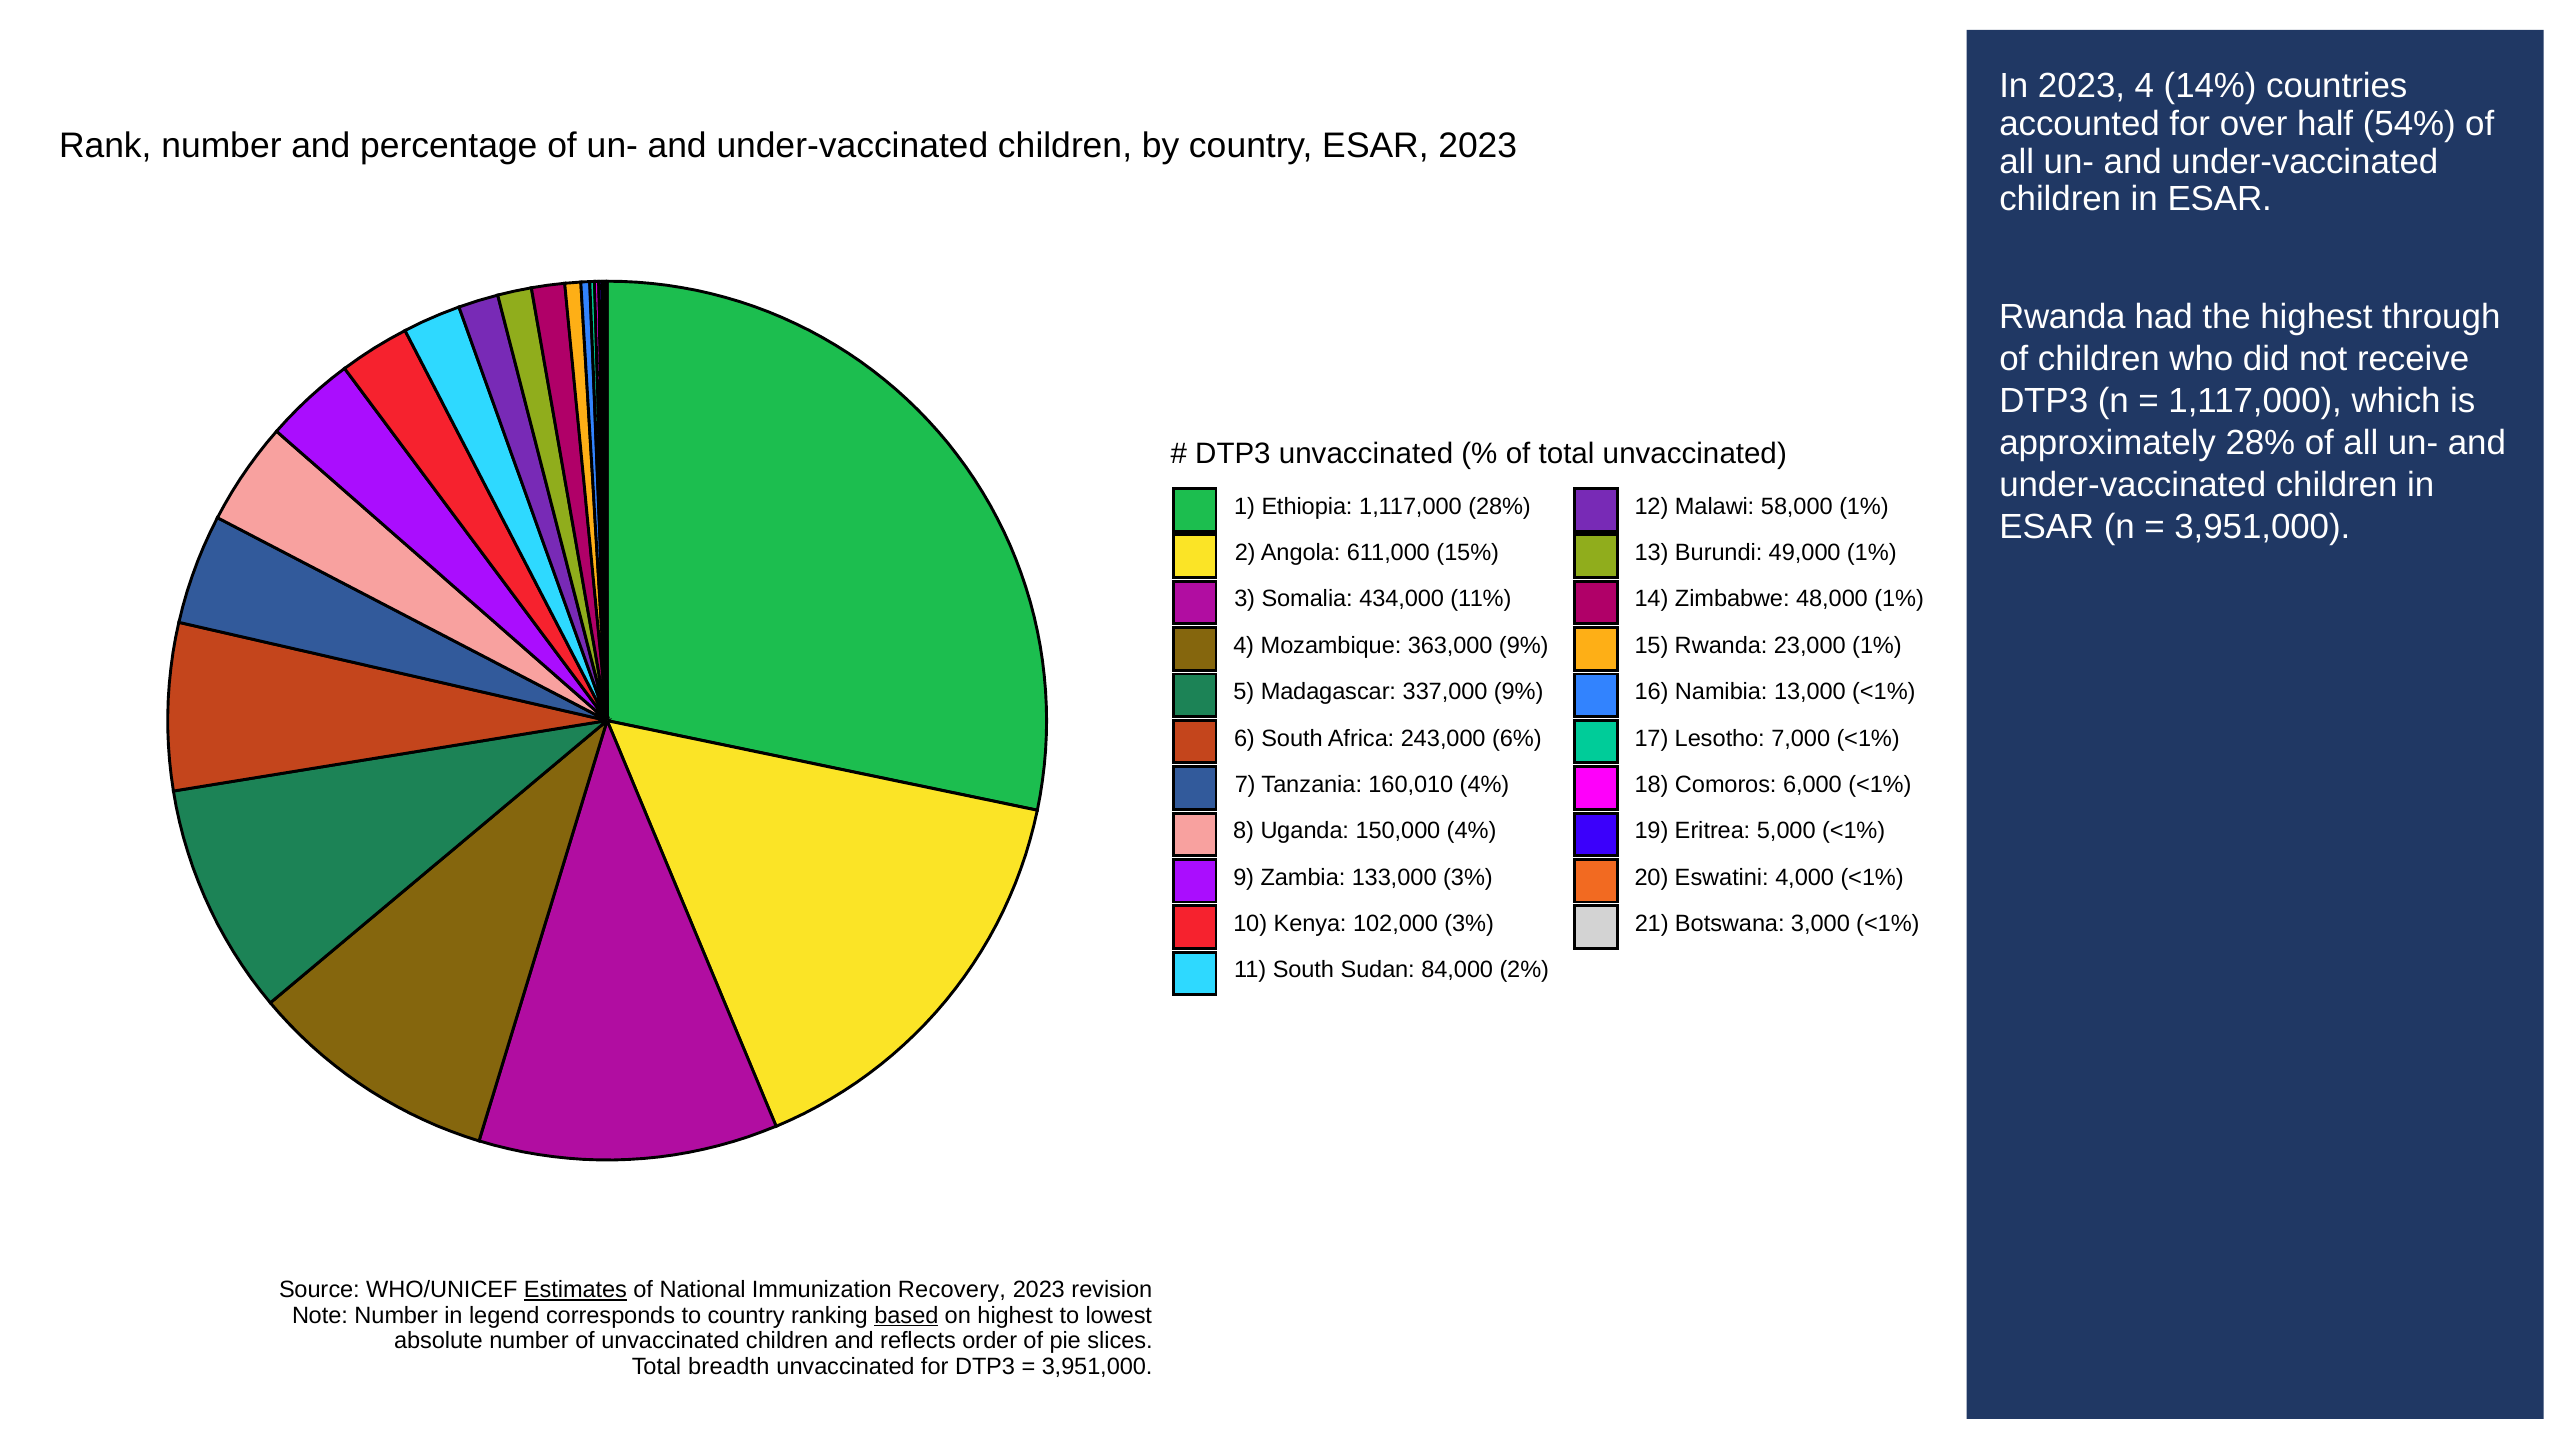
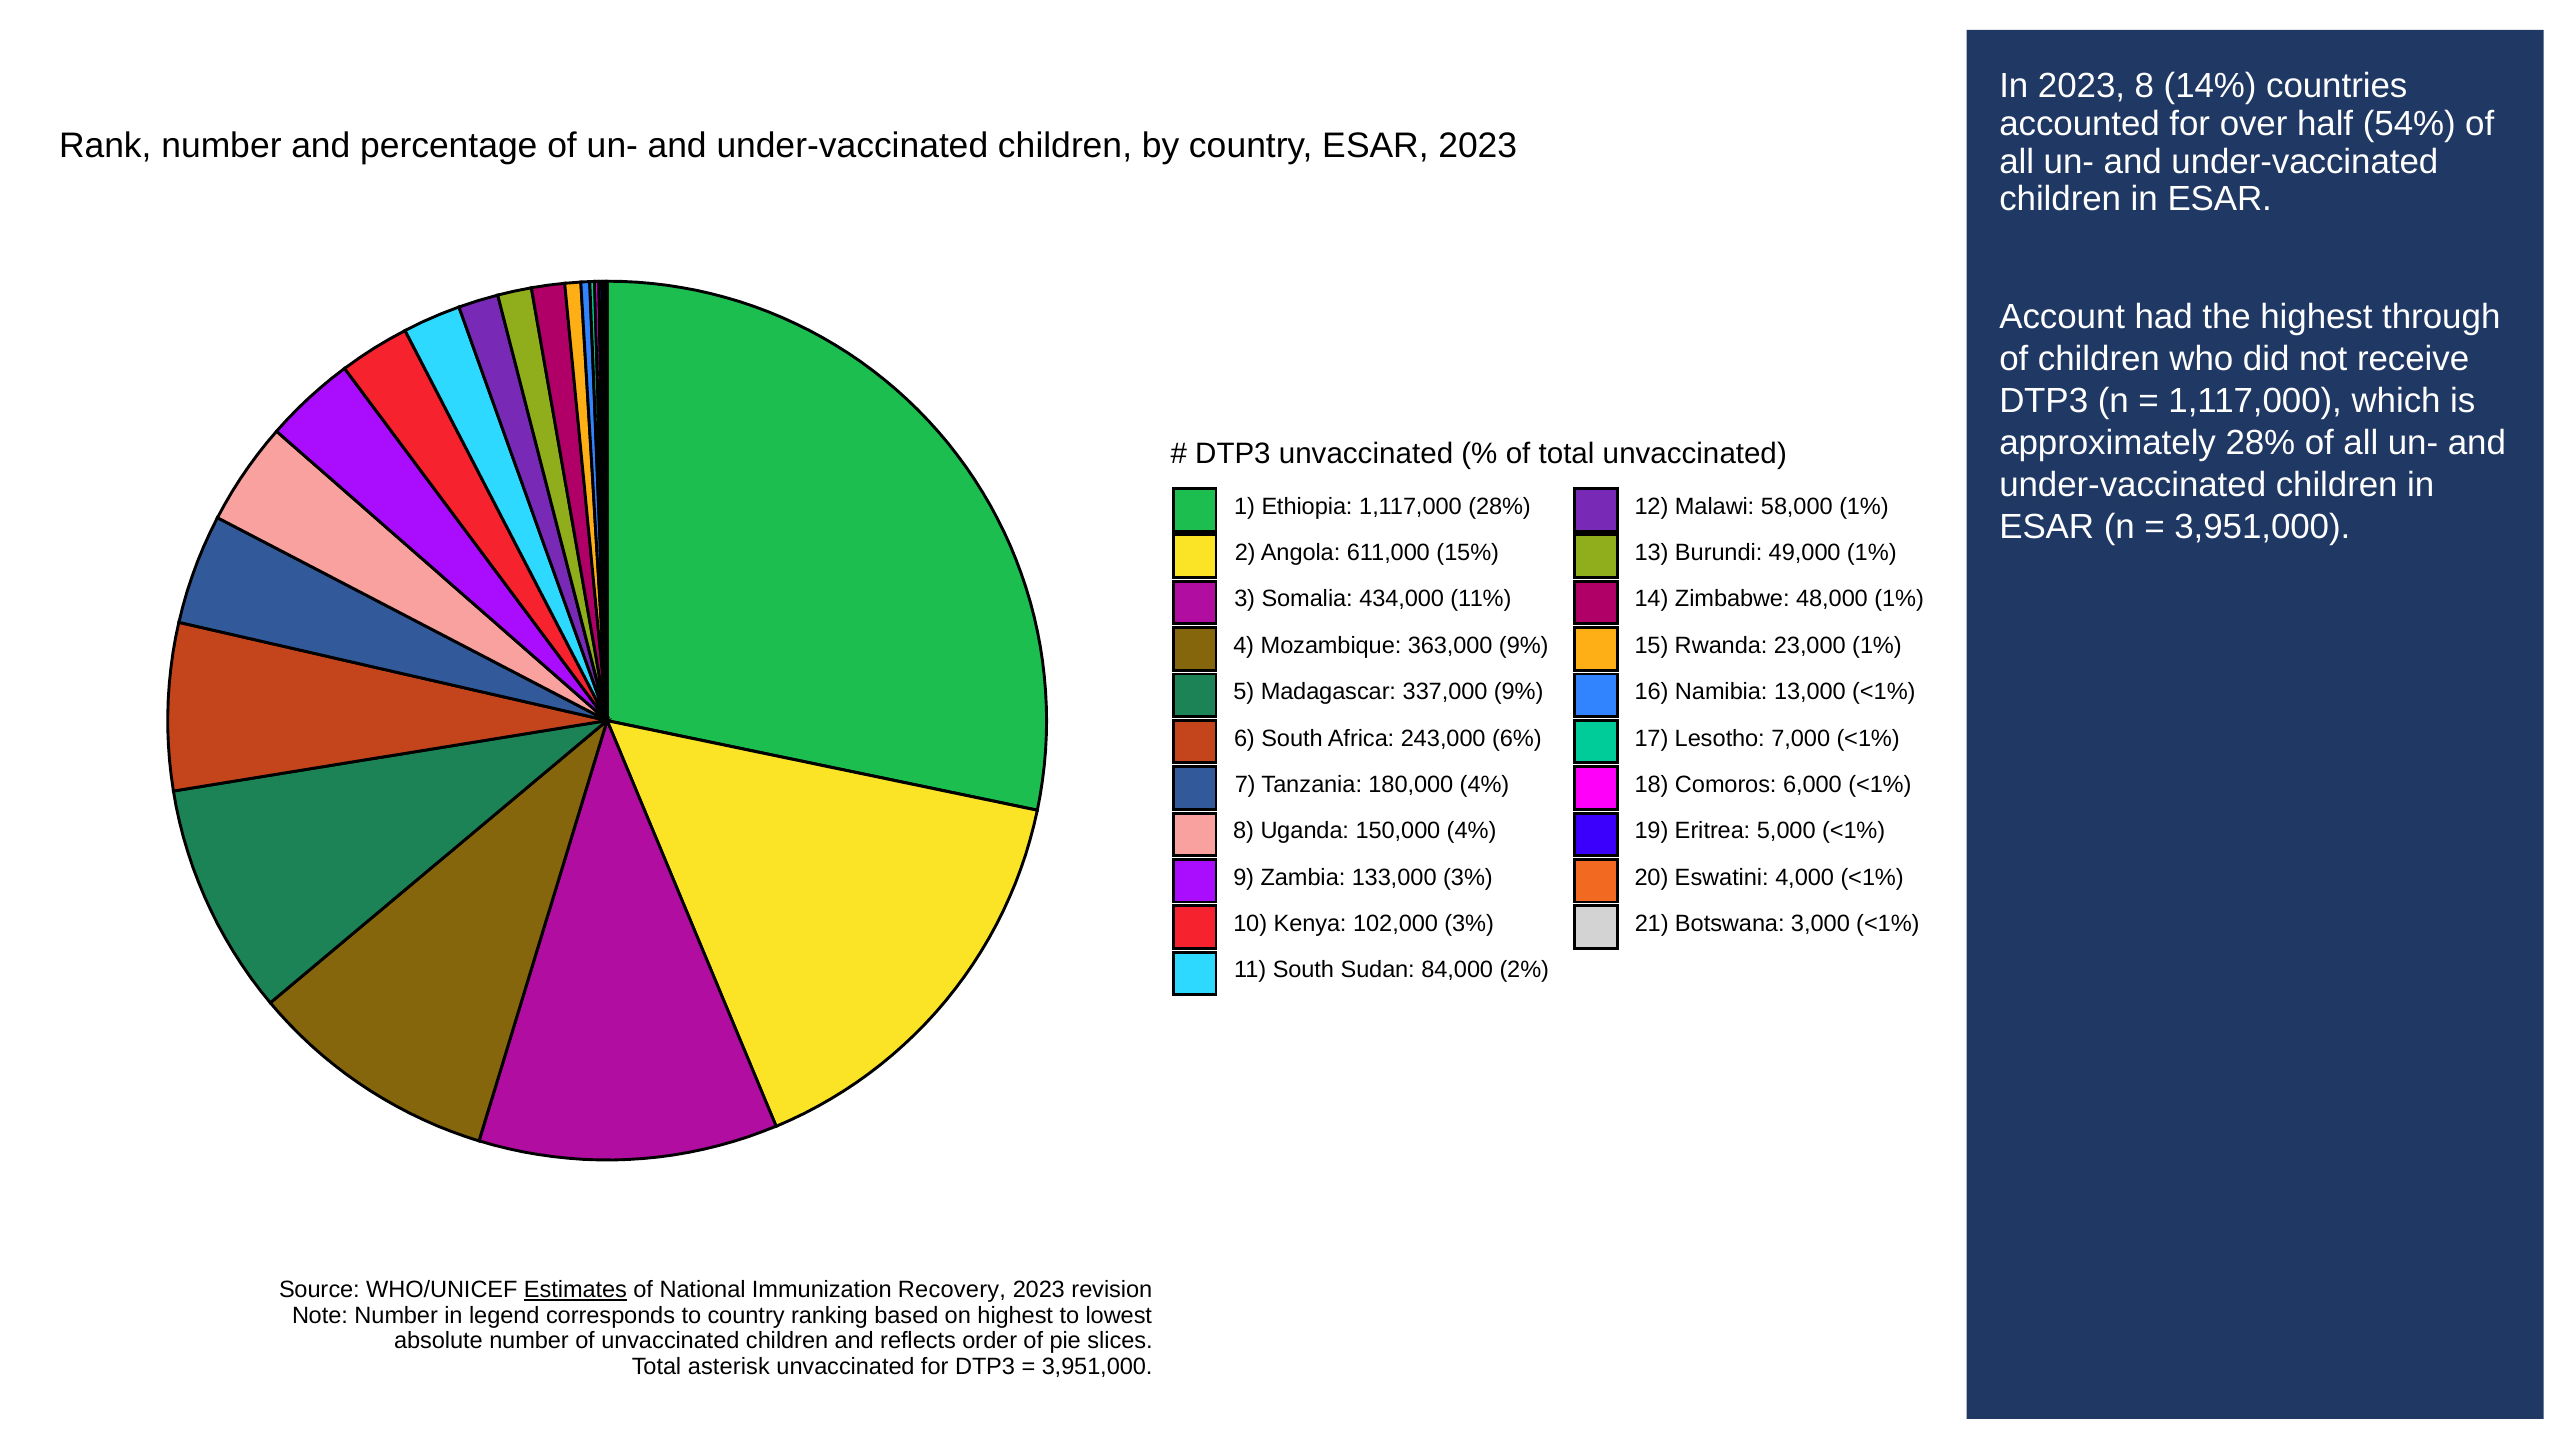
2023 4: 4 -> 8 (2144, 86)
Rwanda: Rwanda -> Account (2062, 317)
160,010: 160,010 -> 180,000 (1411, 785)
based underline: present -> none (906, 1315)
breadth: breadth -> asterisk (729, 1367)
